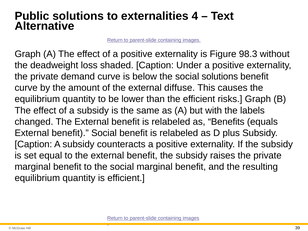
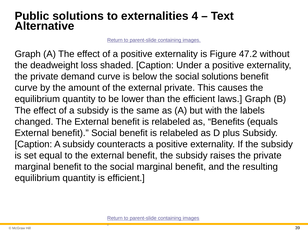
98.3: 98.3 -> 47.2 (248, 54)
external diffuse: diffuse -> private (180, 88)
risks: risks -> laws (230, 99)
